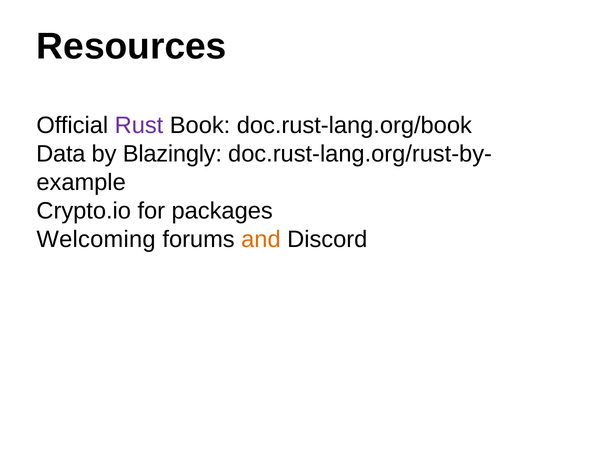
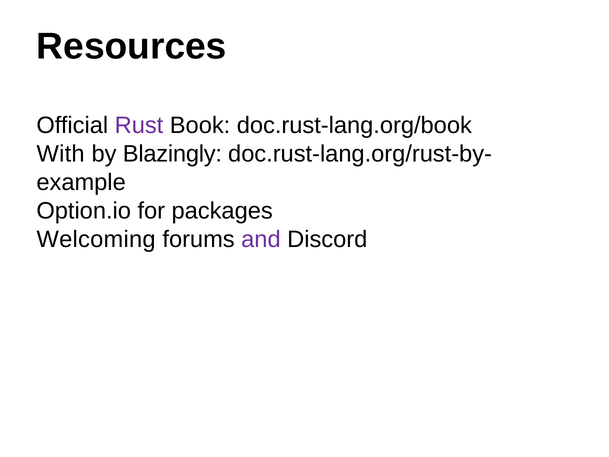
Data: Data -> With (61, 154)
Crypto.io: Crypto.io -> Option.io (84, 211)
and colour: orange -> purple (261, 239)
